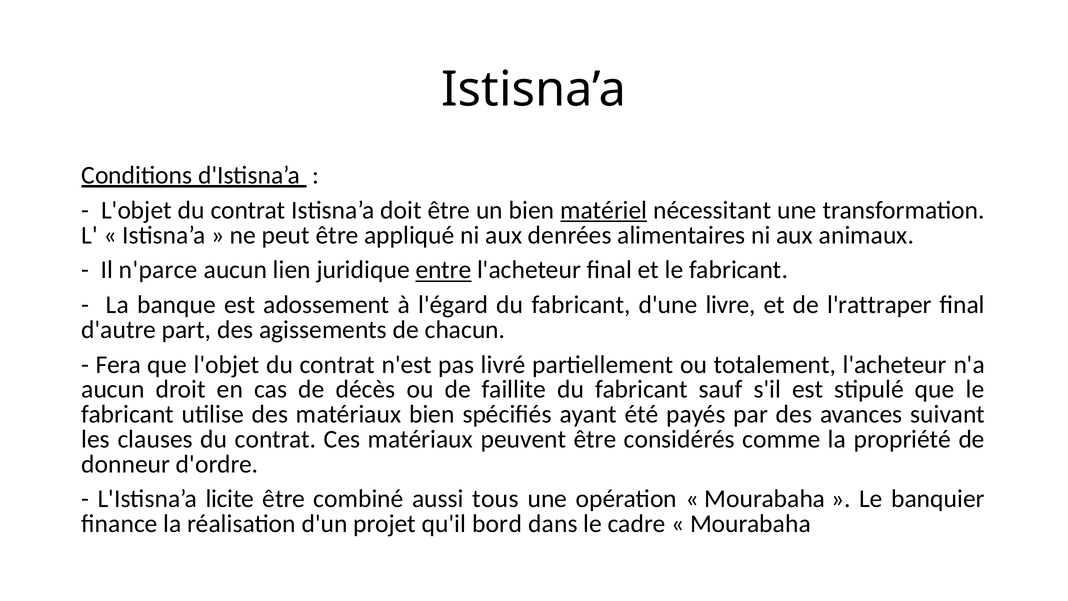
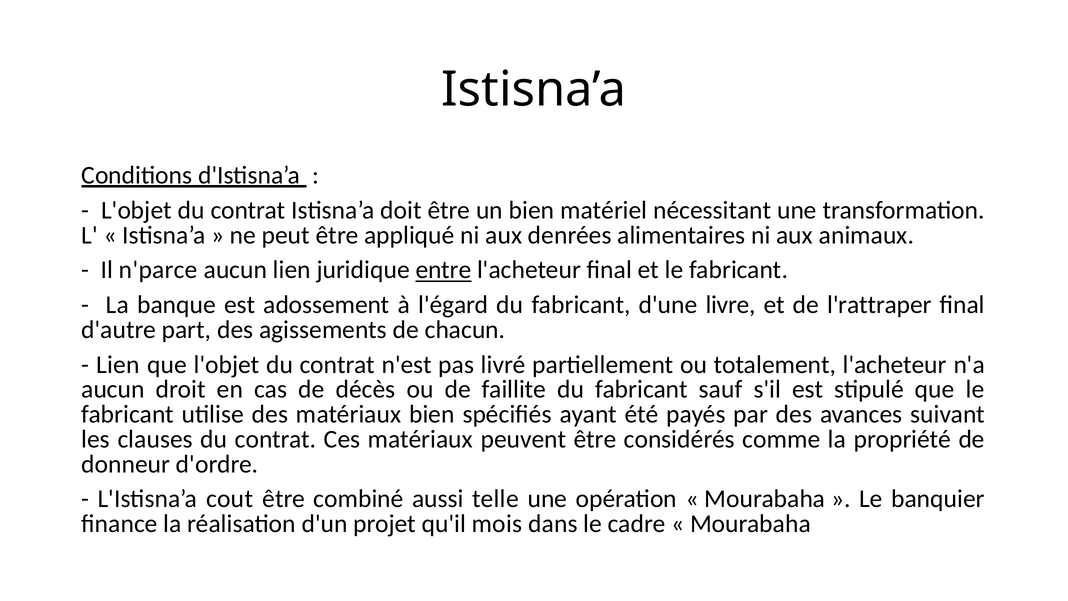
matériel underline: present -> none (604, 210)
Fera: Fera -> Lien (118, 364)
licite: licite -> cout (230, 499)
tous: tous -> telle (495, 499)
bord: bord -> mois (497, 524)
